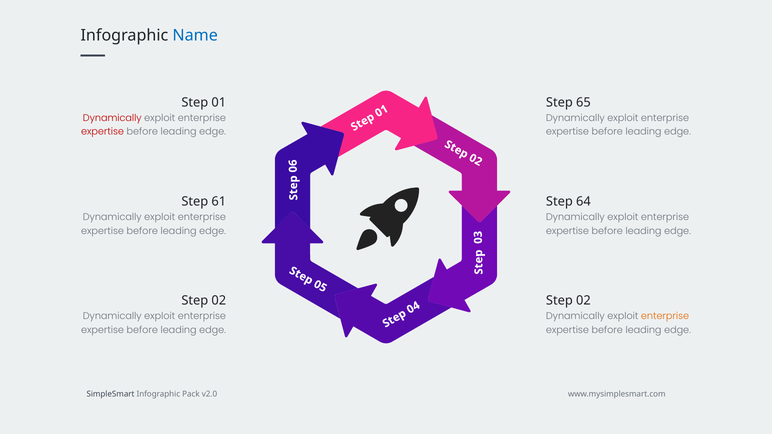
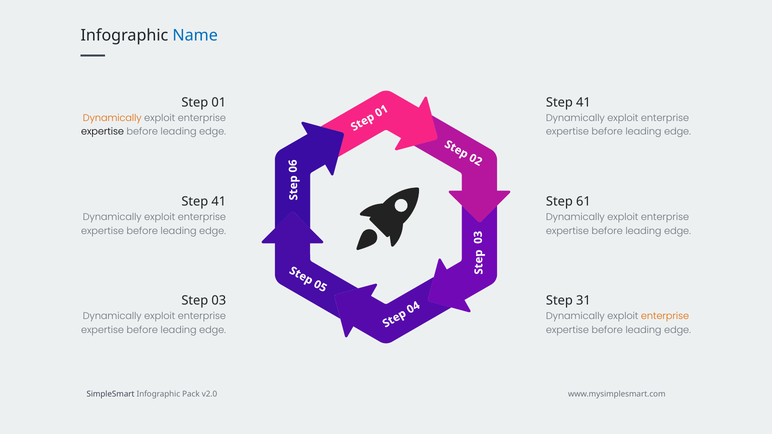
65: 65 -> 41 (583, 102)
Dynamically colour: red -> orange (112, 118)
expertise colour: red -> black (102, 132)
61: 61 -> 41 (219, 202)
64: 64 -> 61 (583, 202)
02: 02 -> 03 (219, 301)
02: 02 -> 31 (583, 301)
